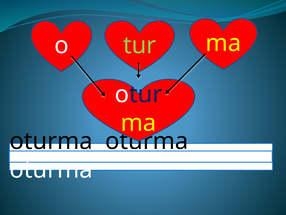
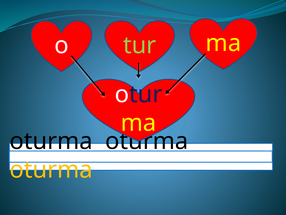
oturma colour: white -> yellow (51, 169)
